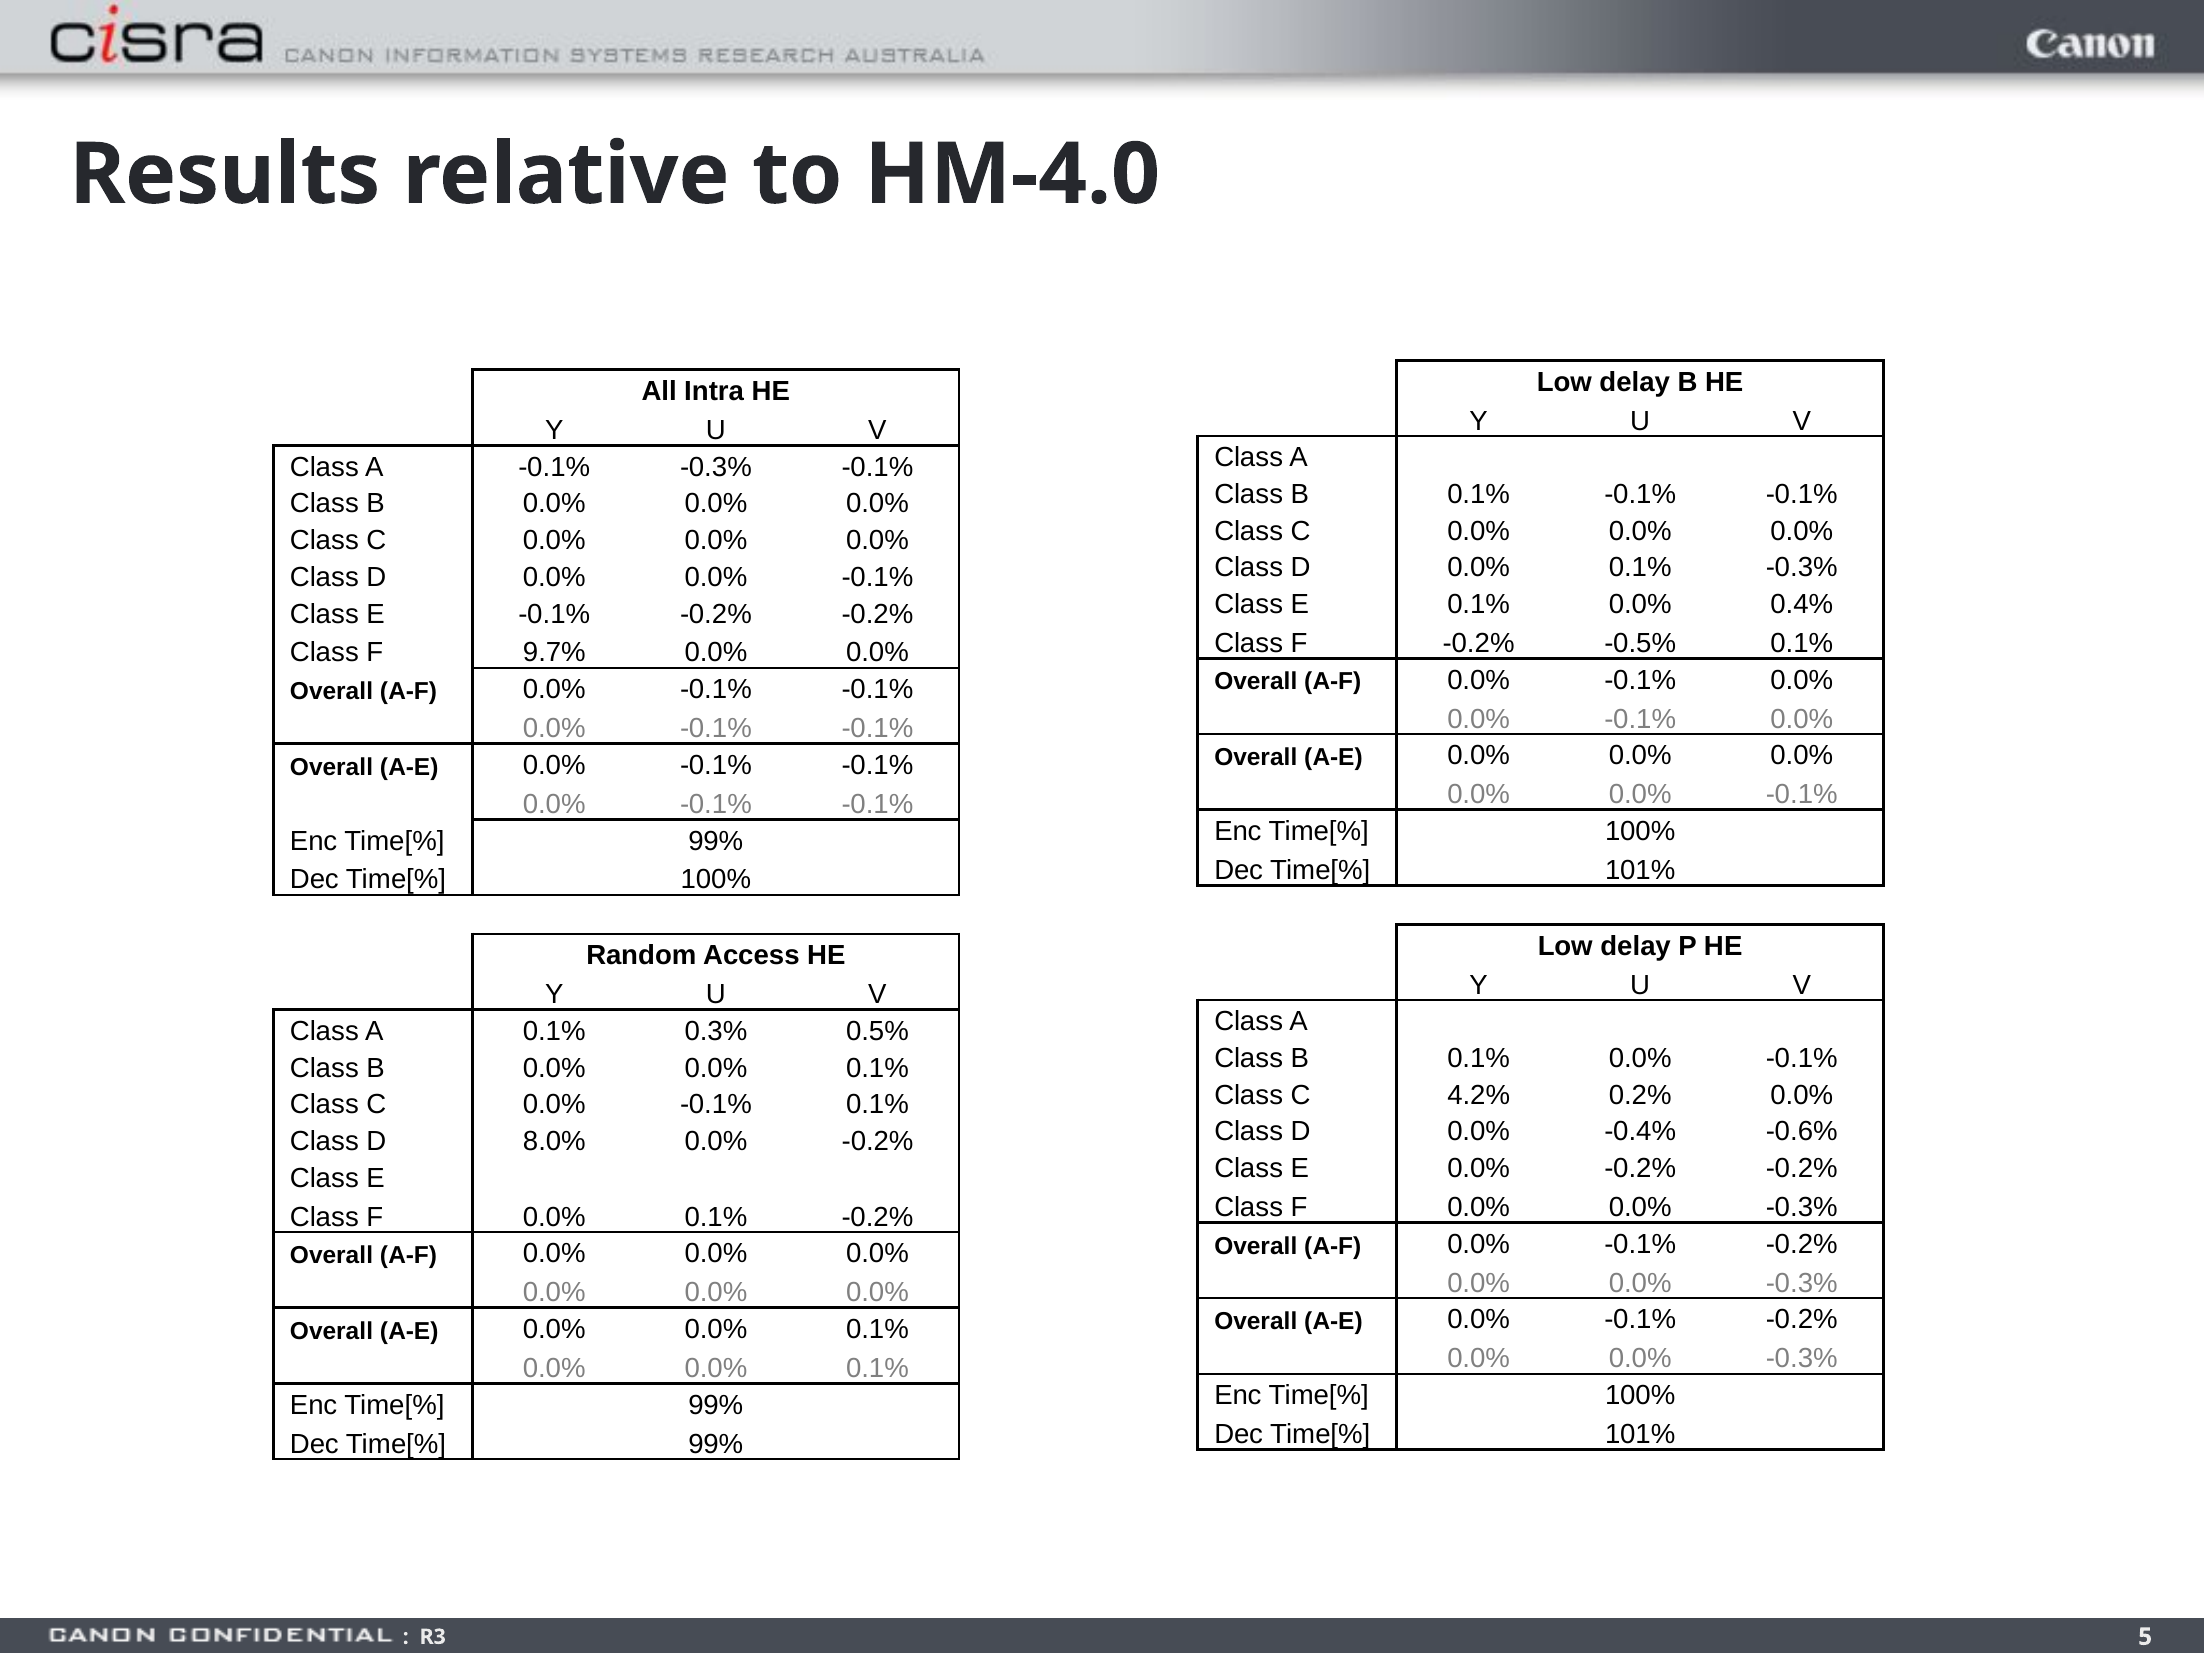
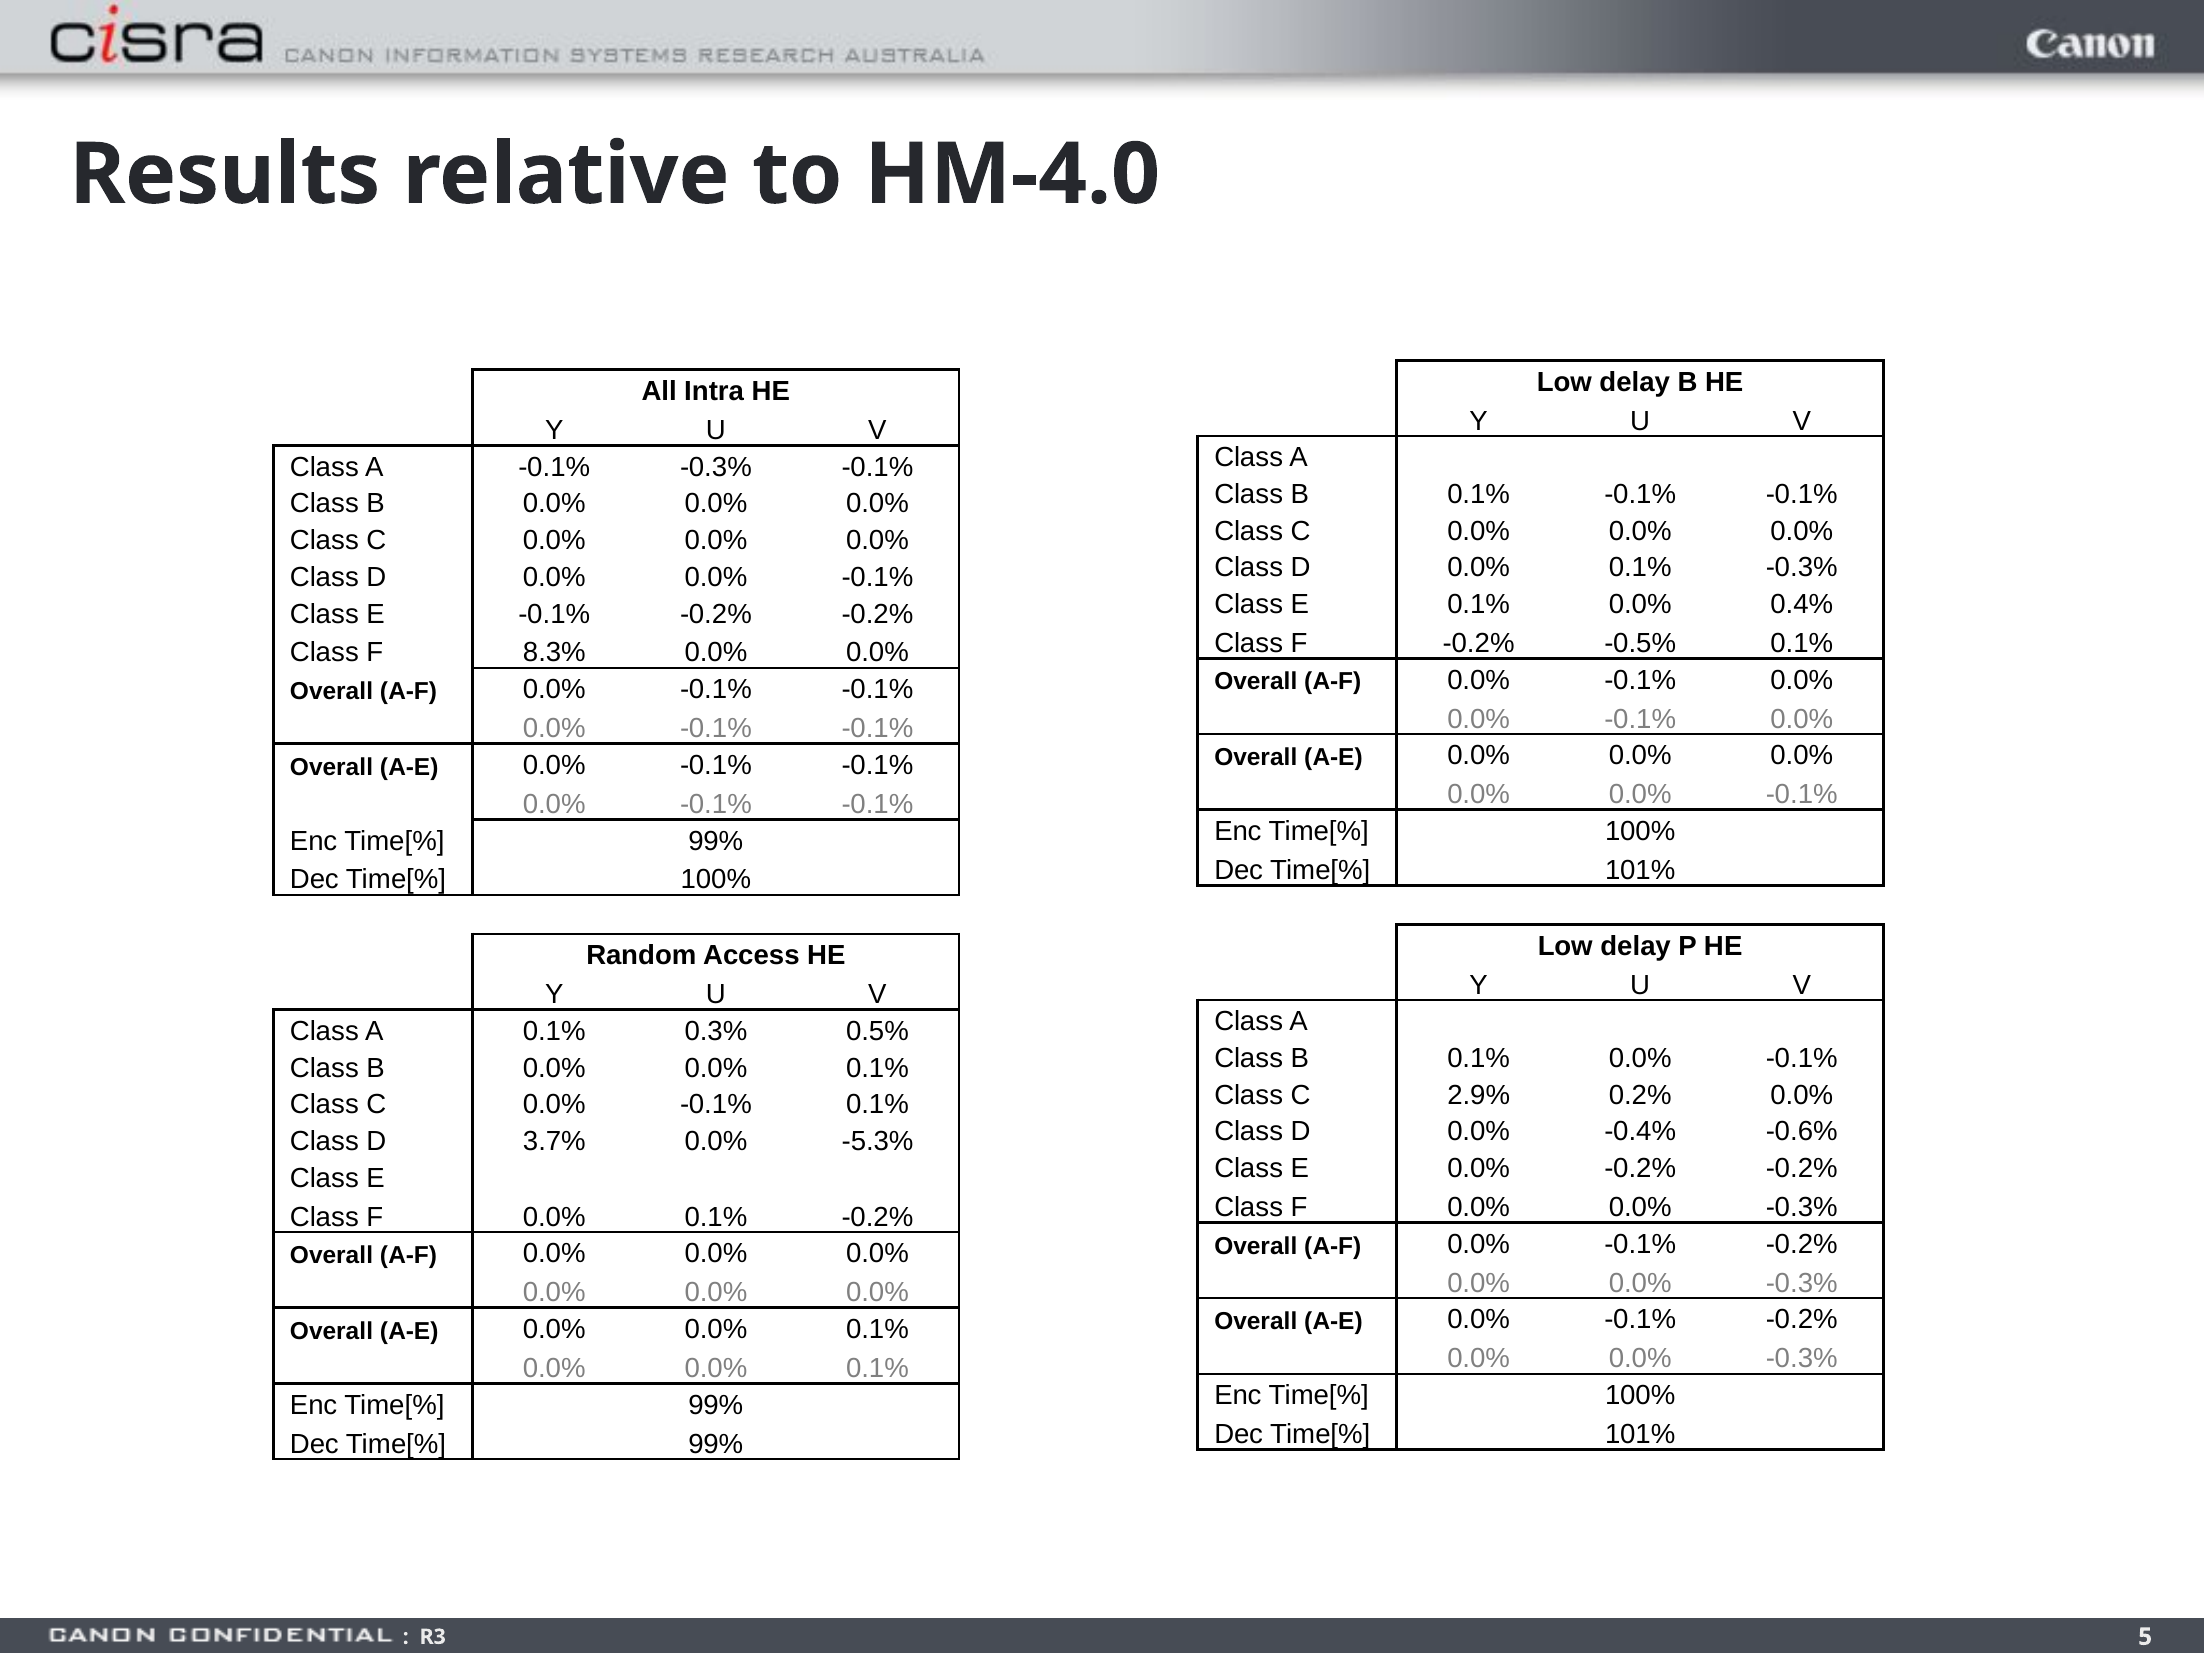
9.7%: 9.7% -> 8.3% (554, 653)
4.2%: 4.2% -> 2.9% (1479, 1095)
8.0%: 8.0% -> 3.7% (554, 1141)
-0.2%: -0.2% -> -5.3% (878, 1141)
